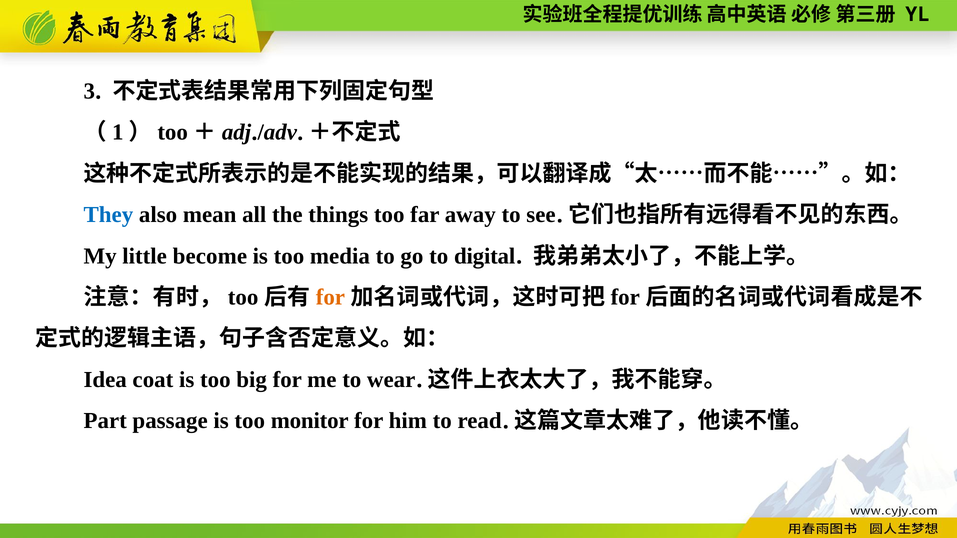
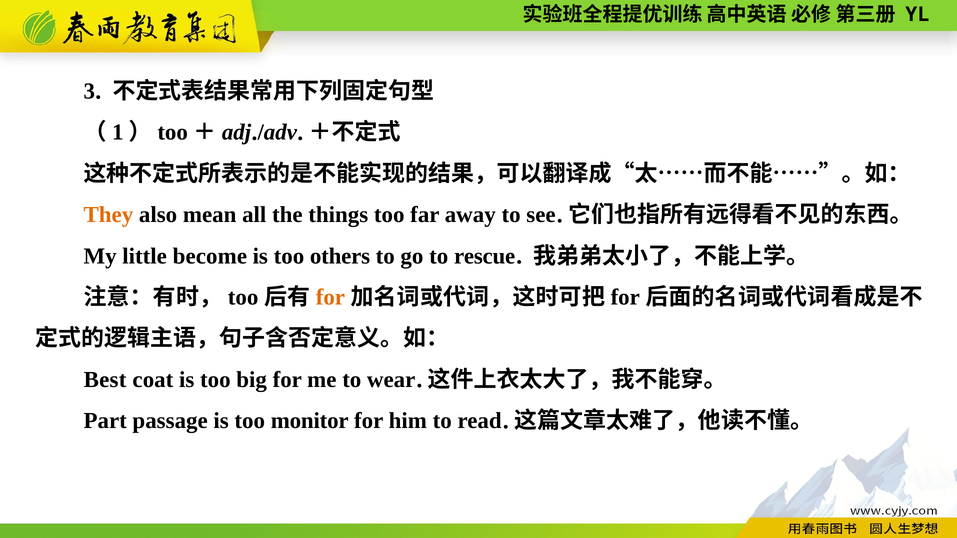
They colour: blue -> orange (108, 215)
media: media -> others (340, 256)
digital: digital -> rescue (485, 256)
Idea: Idea -> Best (105, 380)
